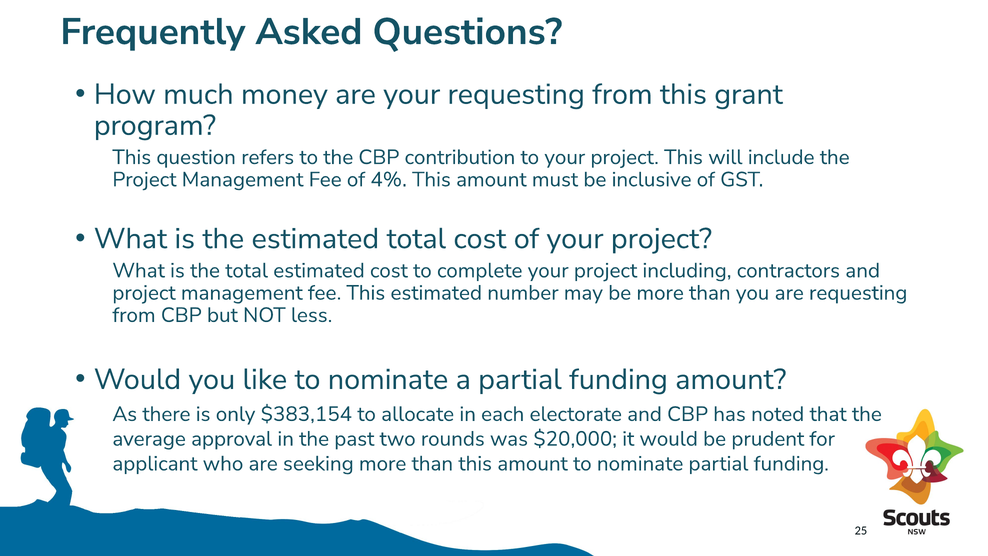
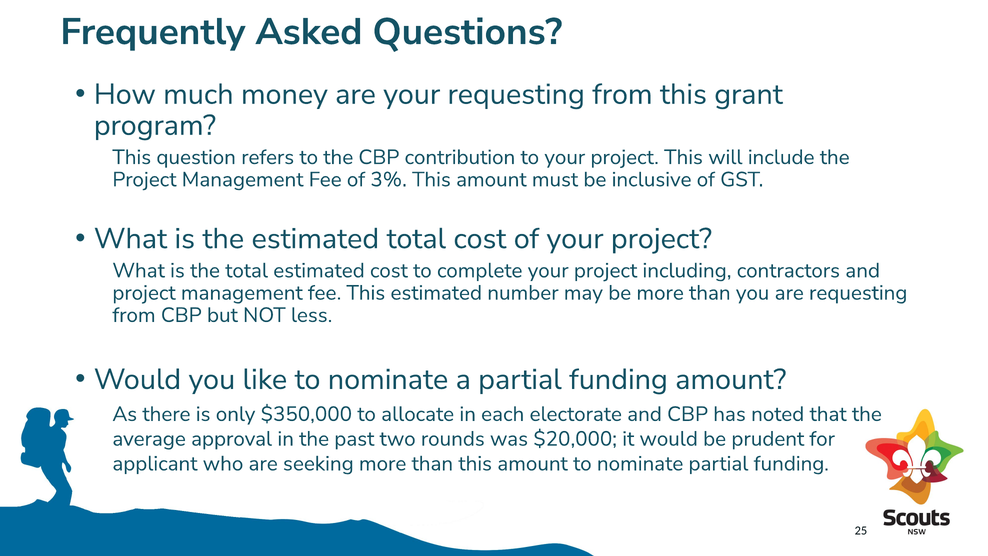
4%: 4% -> 3% (389, 179)
$383,154: $383,154 -> $350,000 (306, 414)
